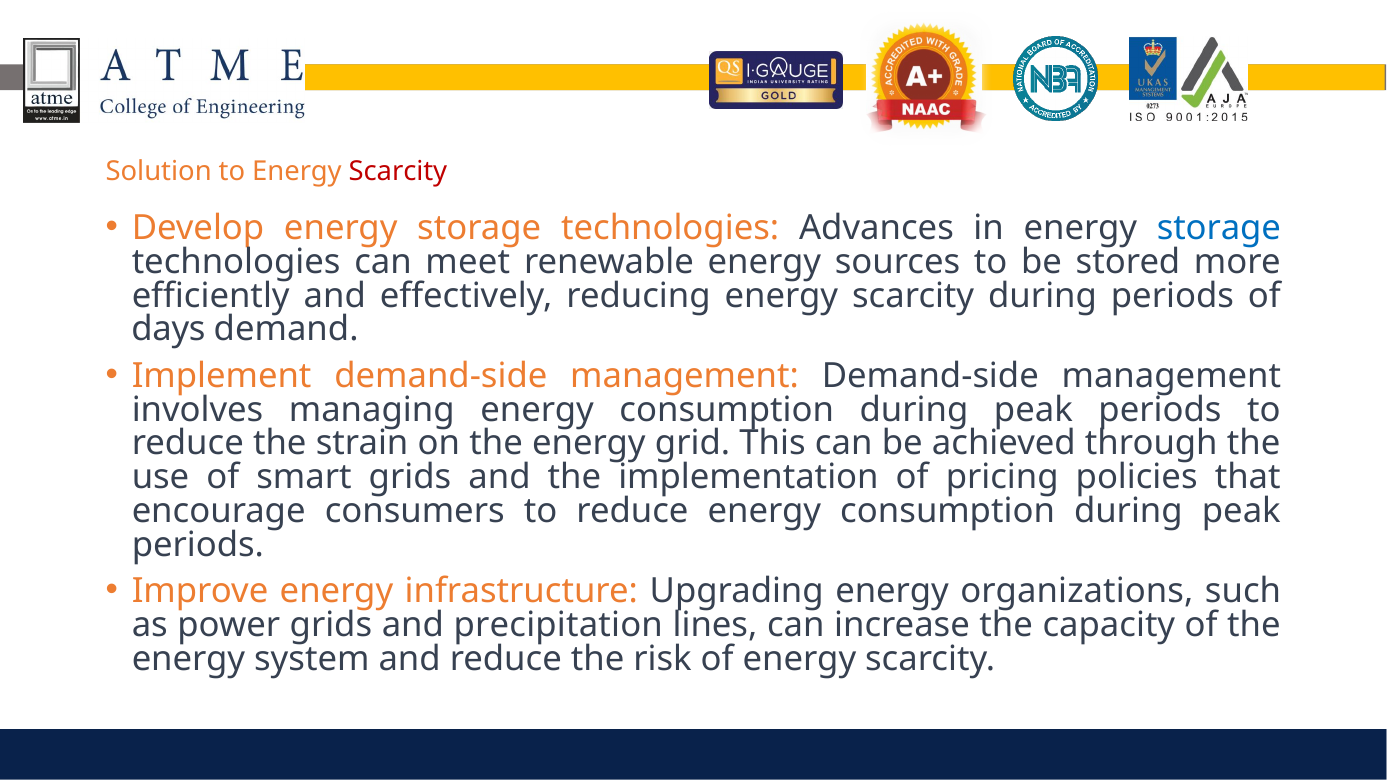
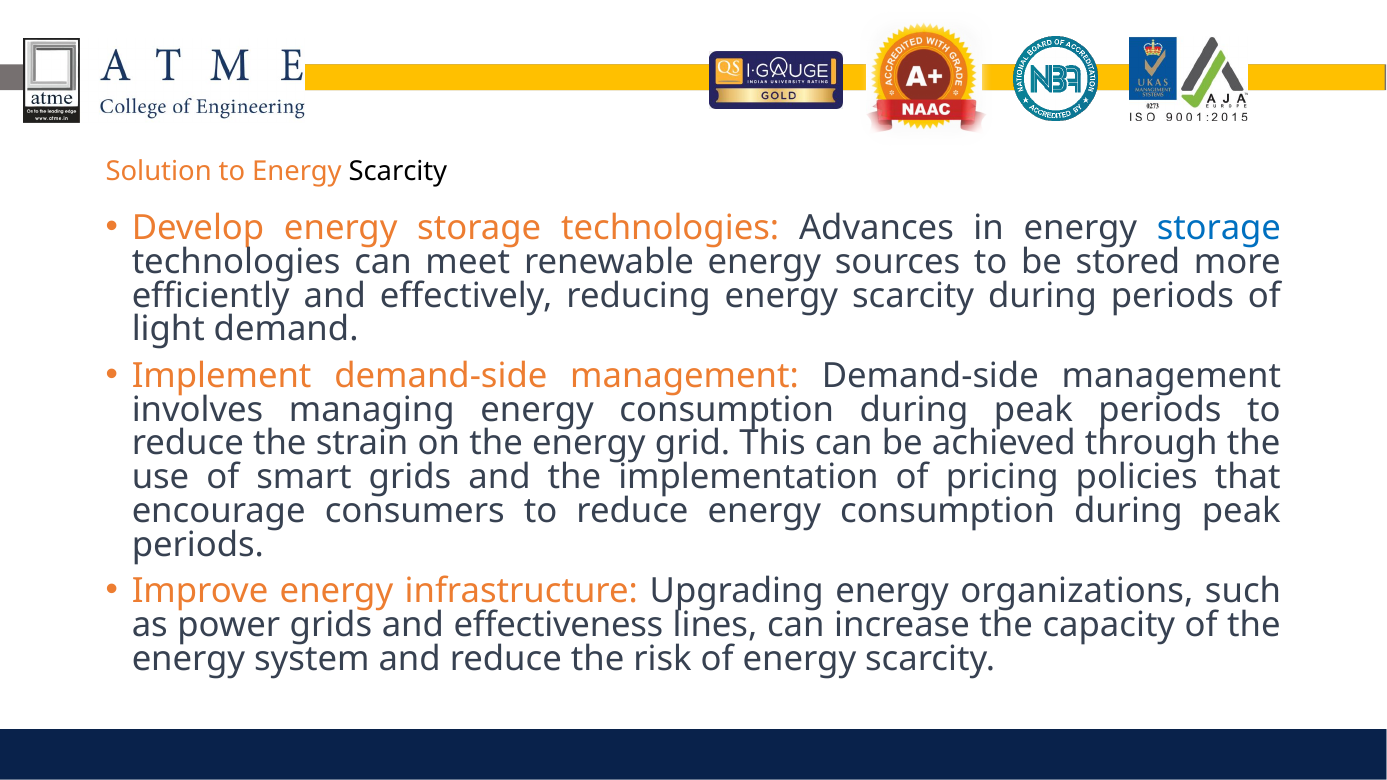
Scarcity colour: red -> black (398, 171)
days: days -> light (168, 329)
precipitation: precipitation -> effectiveness (558, 625)
